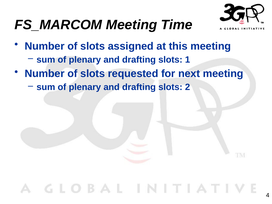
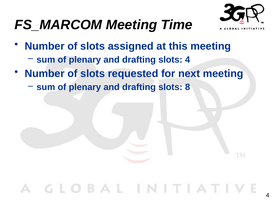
slots 1: 1 -> 4 (188, 60)
2: 2 -> 8 (188, 87)
